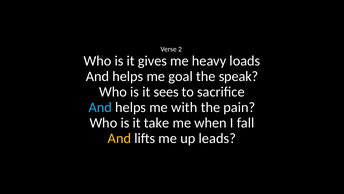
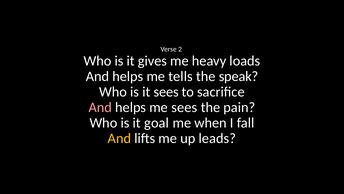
goal: goal -> tells (181, 76)
And colour: light blue -> pink (100, 107)
me with: with -> sees (184, 107)
take: take -> goal (157, 123)
